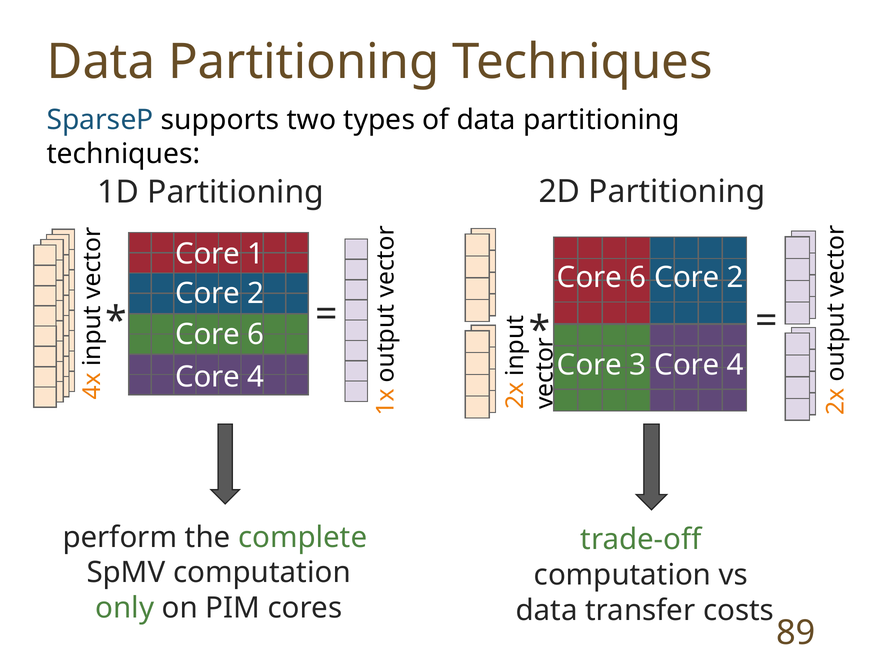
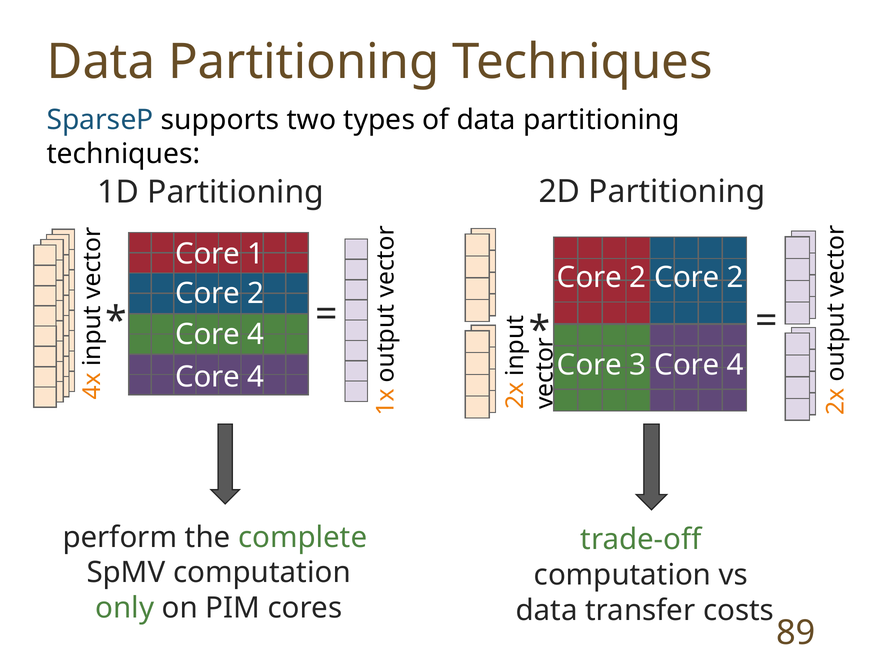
6: 6 -> 2 (638, 277)
6: 6 -> 4 (256, 335)
